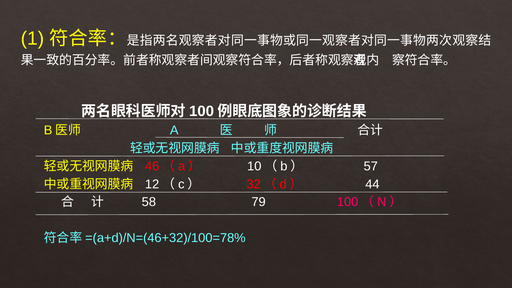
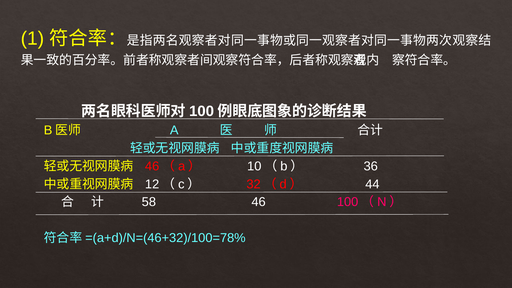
57: 57 -> 36 (371, 166)
79: 79 -> 46 (259, 202)
